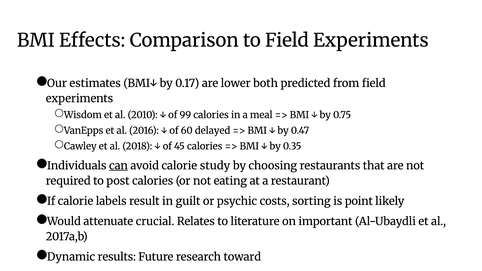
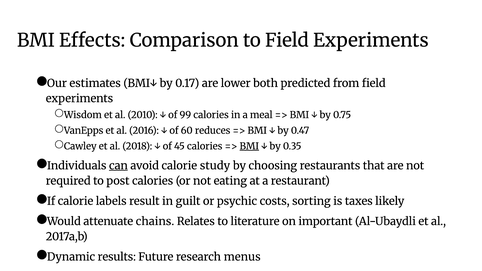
delayed: delayed -> reduces (213, 131)
BMI underline: none -> present (249, 146)
point: point -> taxes (359, 201)
crucial: crucial -> chains (155, 222)
toward: toward -> menus (242, 257)
